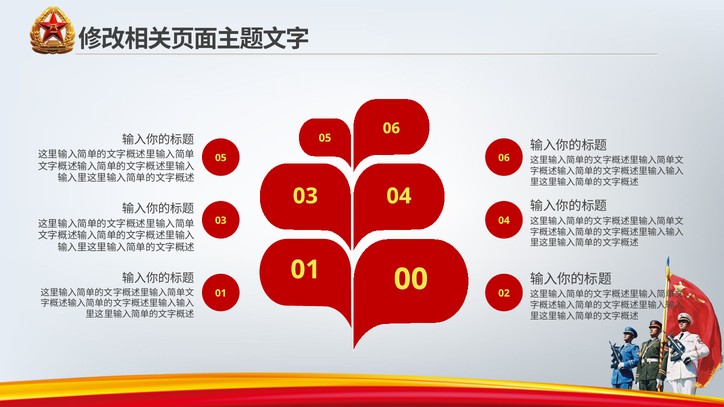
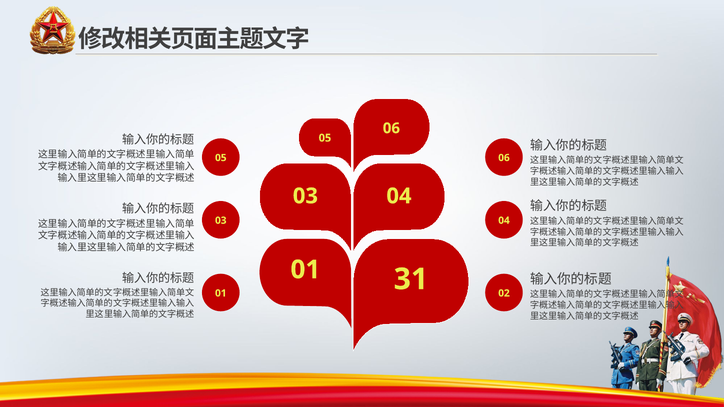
00: 00 -> 31 (411, 279)
